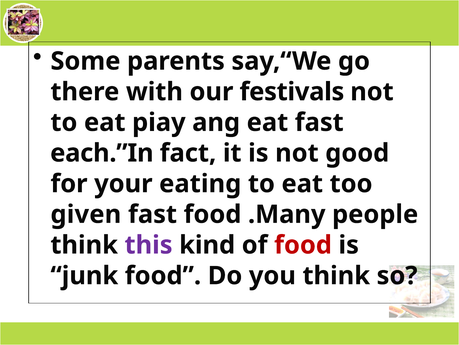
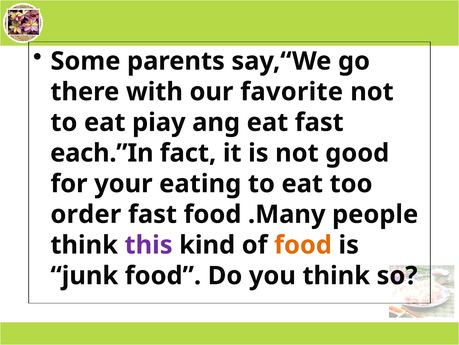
festivals: festivals -> favorite (292, 92)
given: given -> order (86, 214)
food colour: red -> orange (303, 245)
